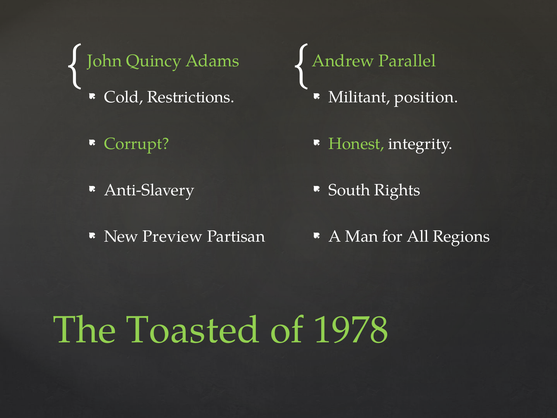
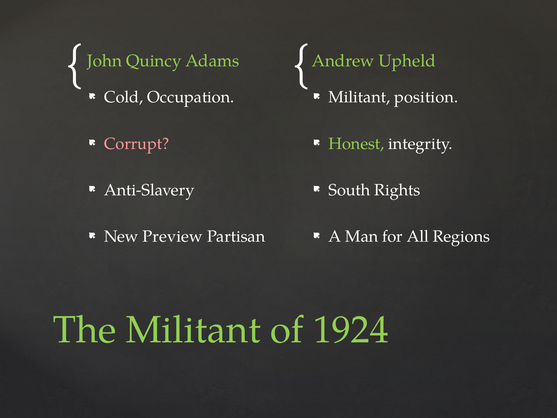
Parallel: Parallel -> Upheld (407, 61)
Restrictions: Restrictions -> Occupation (191, 97)
Corrupt colour: light green -> pink (137, 144)
The Toasted: Toasted -> Militant (193, 330)
1978: 1978 -> 1924 (351, 330)
